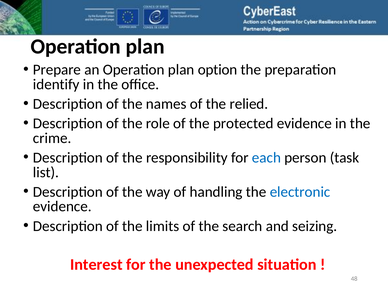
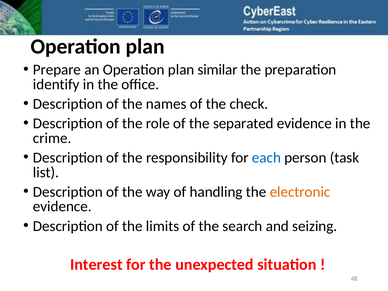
option: option -> similar (218, 70)
relied: relied -> check (249, 104)
protected: protected -> separated (243, 123)
electronic colour: blue -> orange (300, 192)
